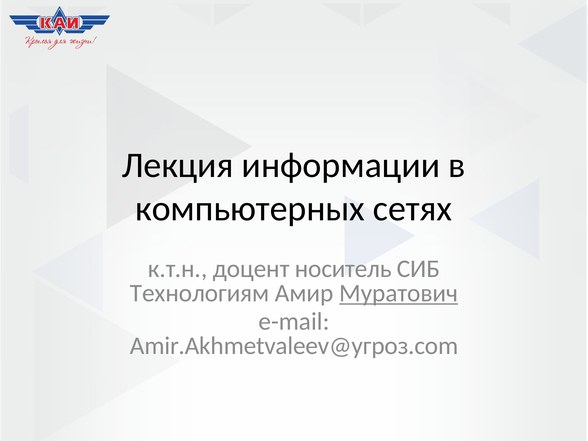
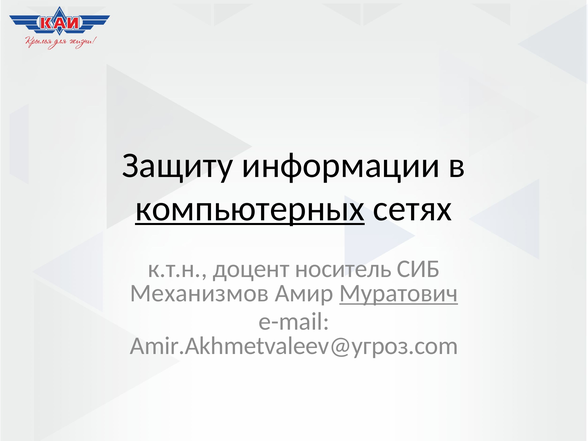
Лекция: Лекция -> Защиту (178, 165)
компьютерных underline: none -> present (250, 208)
Технологиям: Технологиям -> Механизмов (199, 293)
